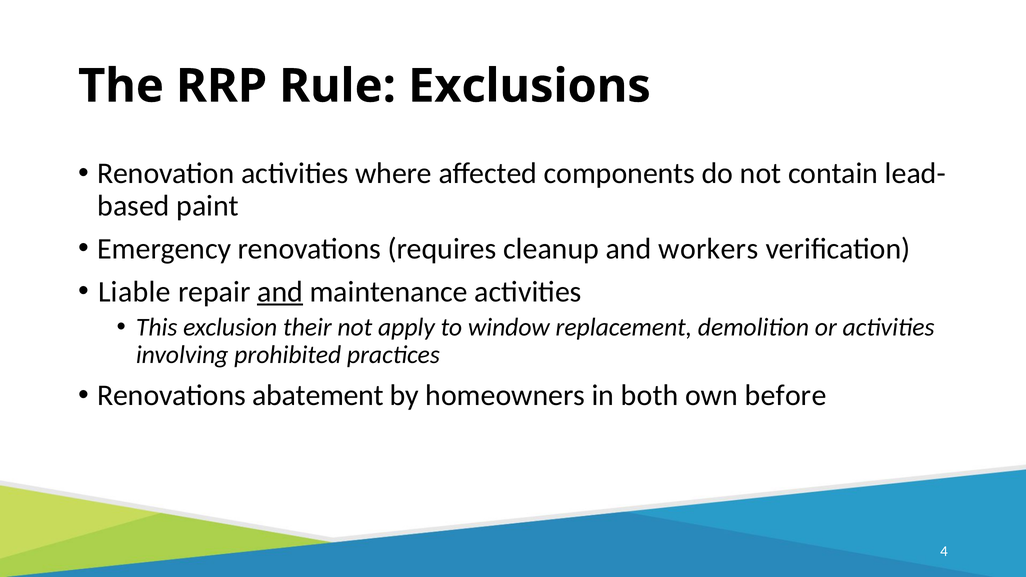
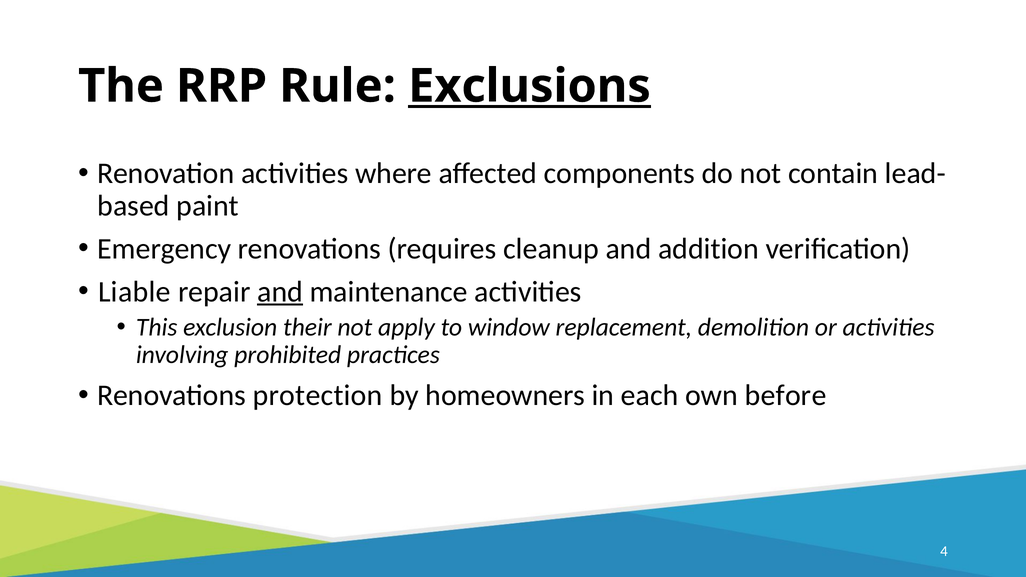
Exclusions underline: none -> present (529, 86)
workers: workers -> addition (709, 249)
abatement: abatement -> protection (318, 396)
both: both -> each (650, 396)
